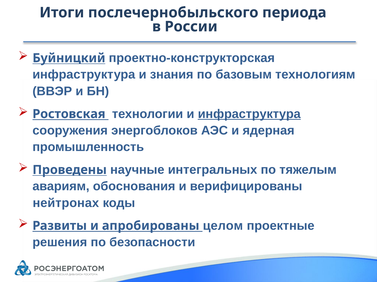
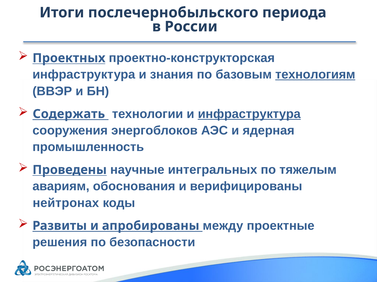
Буйницкий: Буйницкий -> Проектных (69, 58)
технологиям underline: none -> present (315, 75)
Ростовская: Ростовская -> Содержать (69, 114)
целом: целом -> между (223, 226)
